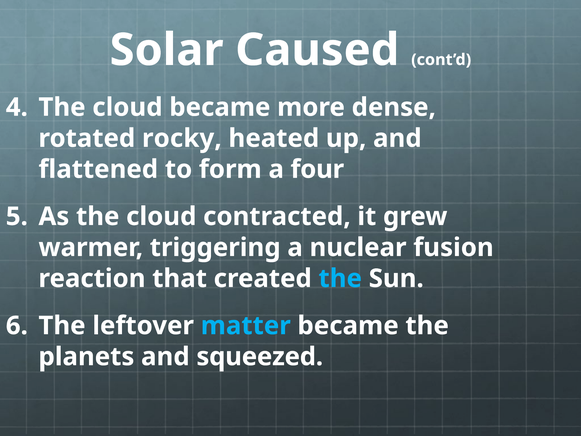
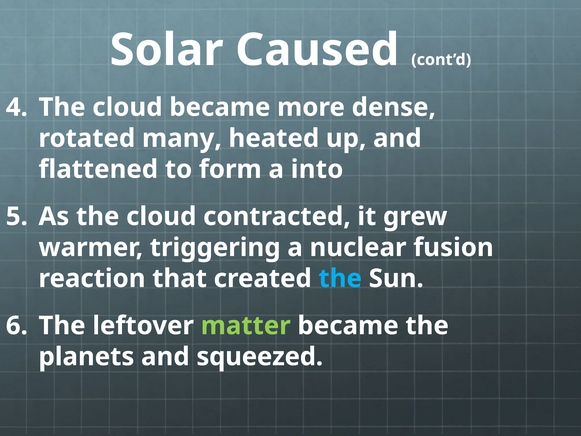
rocky: rocky -> many (182, 138)
four: four -> into (317, 169)
matter colour: light blue -> light green (246, 326)
